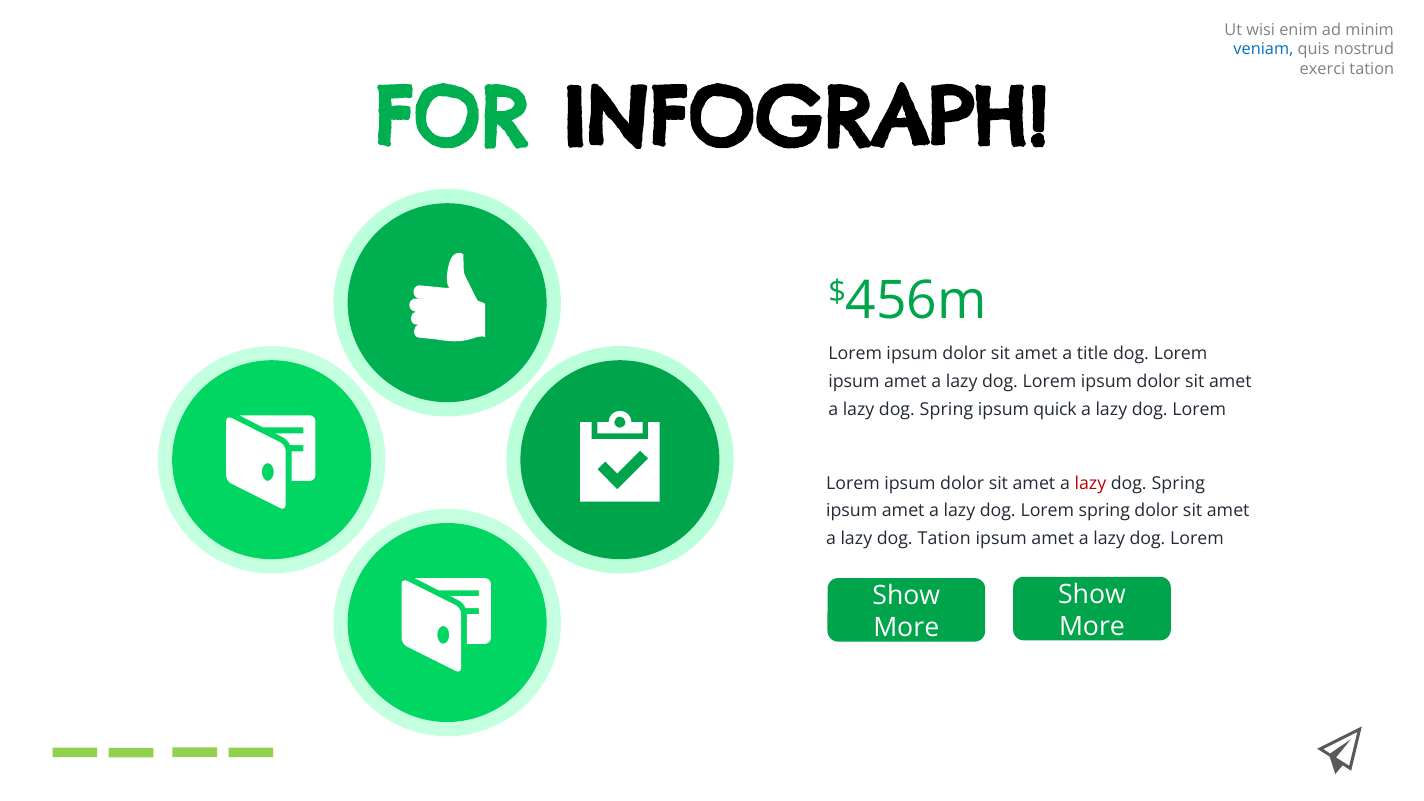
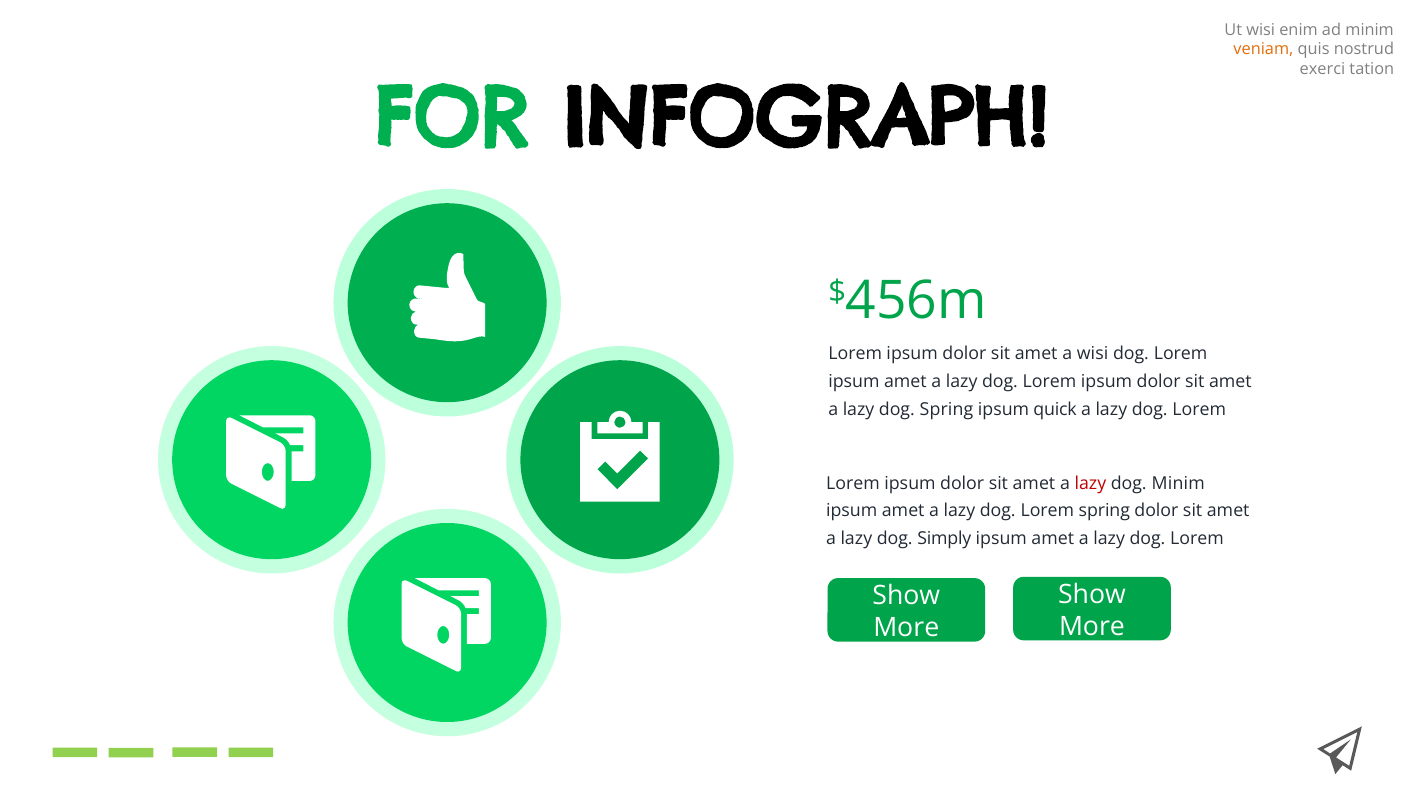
veniam colour: blue -> orange (1263, 50)
a title: title -> wisi (1093, 354)
Spring: Spring -> Minim (1178, 483)
dog Tation: Tation -> Simply (944, 539)
